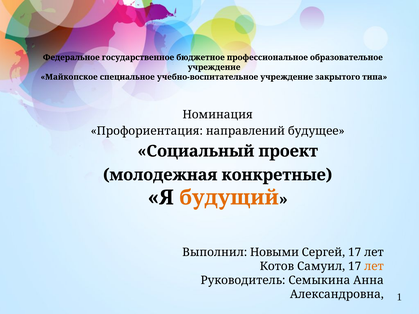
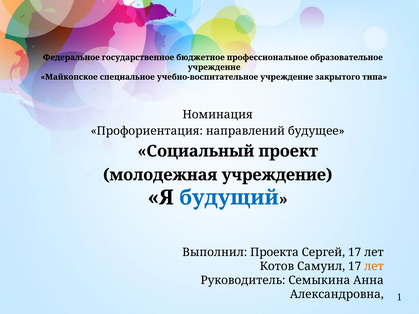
молодежная конкретные: конкретные -> учреждение (277, 175)
будущий colour: orange -> blue (229, 198)
Новыми: Новыми -> Проекта (275, 253)
